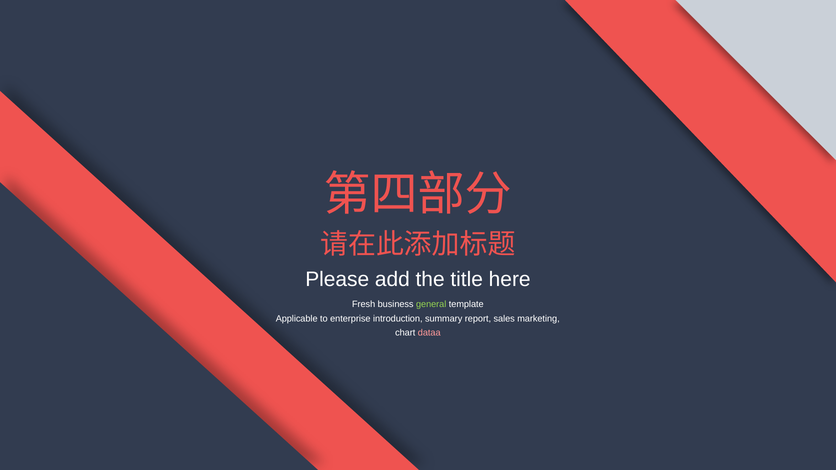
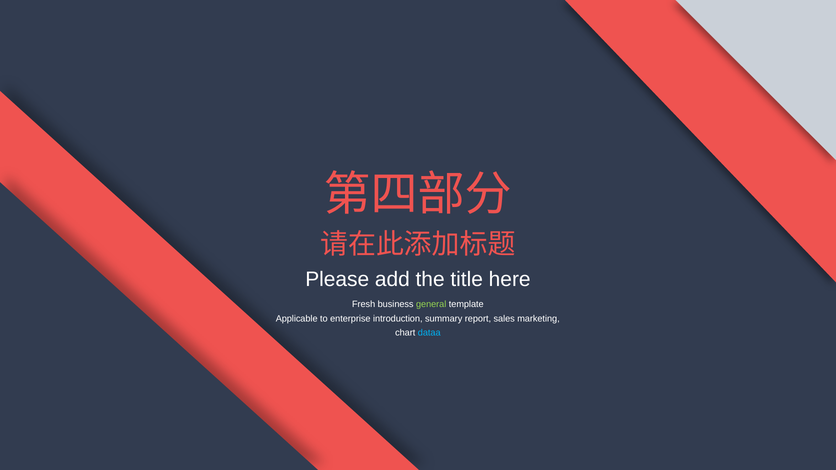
dataa colour: pink -> light blue (429, 333)
